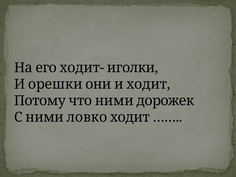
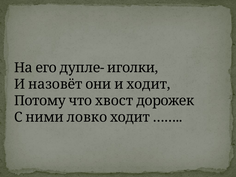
ходит-: ходит- -> дупле- (82, 68)
орешки: орешки -> назовёт (55, 84)
что ними: ними -> хвост (114, 101)
